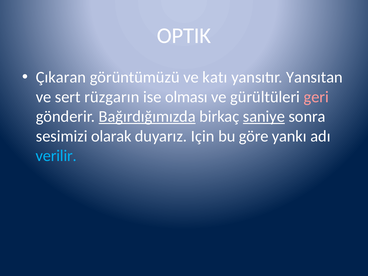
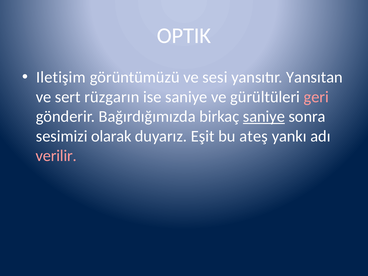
Çıkaran: Çıkaran -> Iletişim (61, 77)
katı: katı -> sesi (215, 77)
ise olması: olması -> saniye (186, 97)
Bağırdığımızda underline: present -> none (147, 117)
Için: Için -> Eşit (203, 136)
göre: göre -> ateş (254, 136)
verilir colour: light blue -> pink (56, 156)
